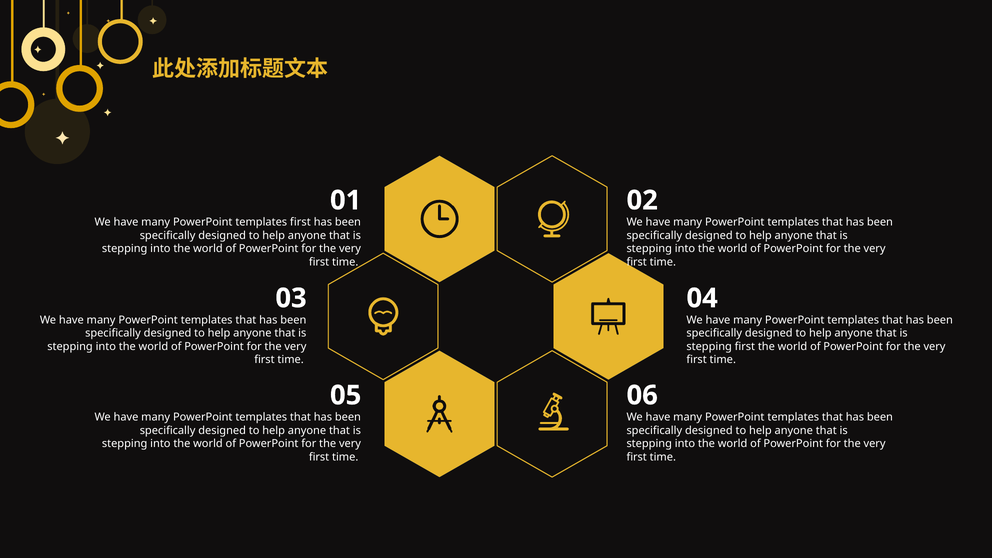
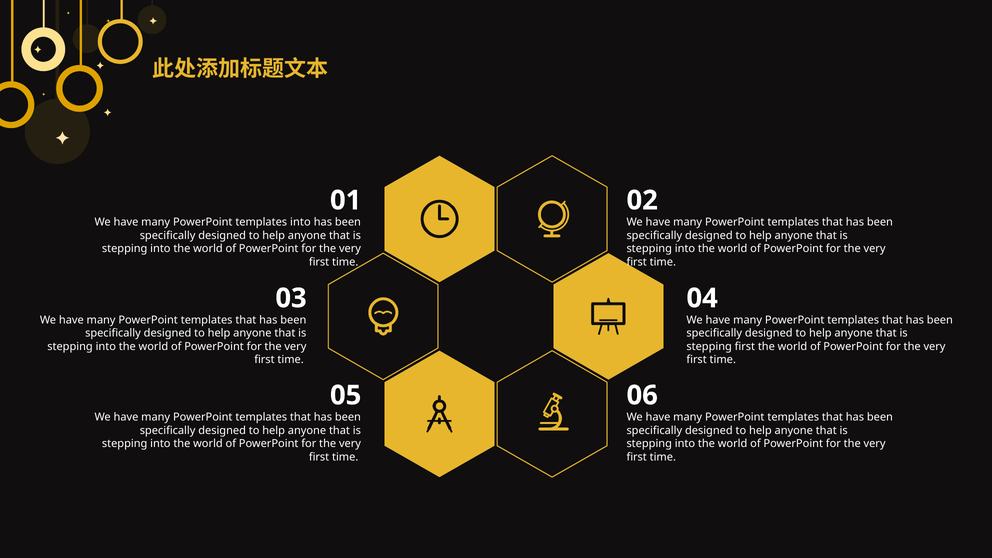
templates first: first -> into (300, 222)
